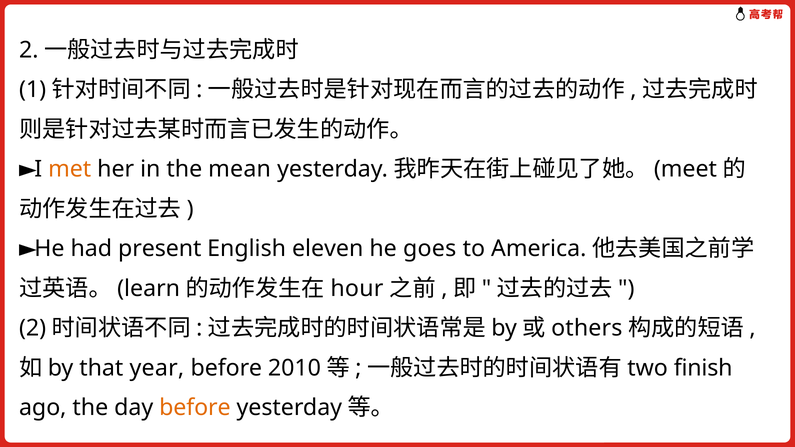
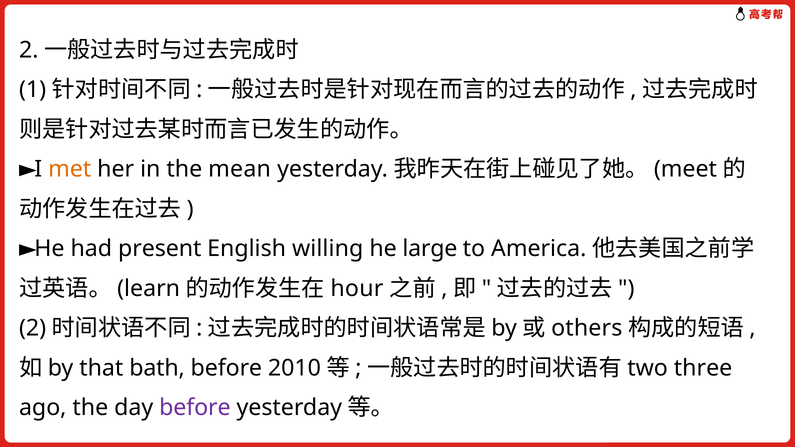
eleven: eleven -> willing (328, 249)
goes: goes -> large (430, 249)
year: year -> bath (157, 368)
finish: finish -> three (703, 368)
before colour: orange -> purple (195, 408)
